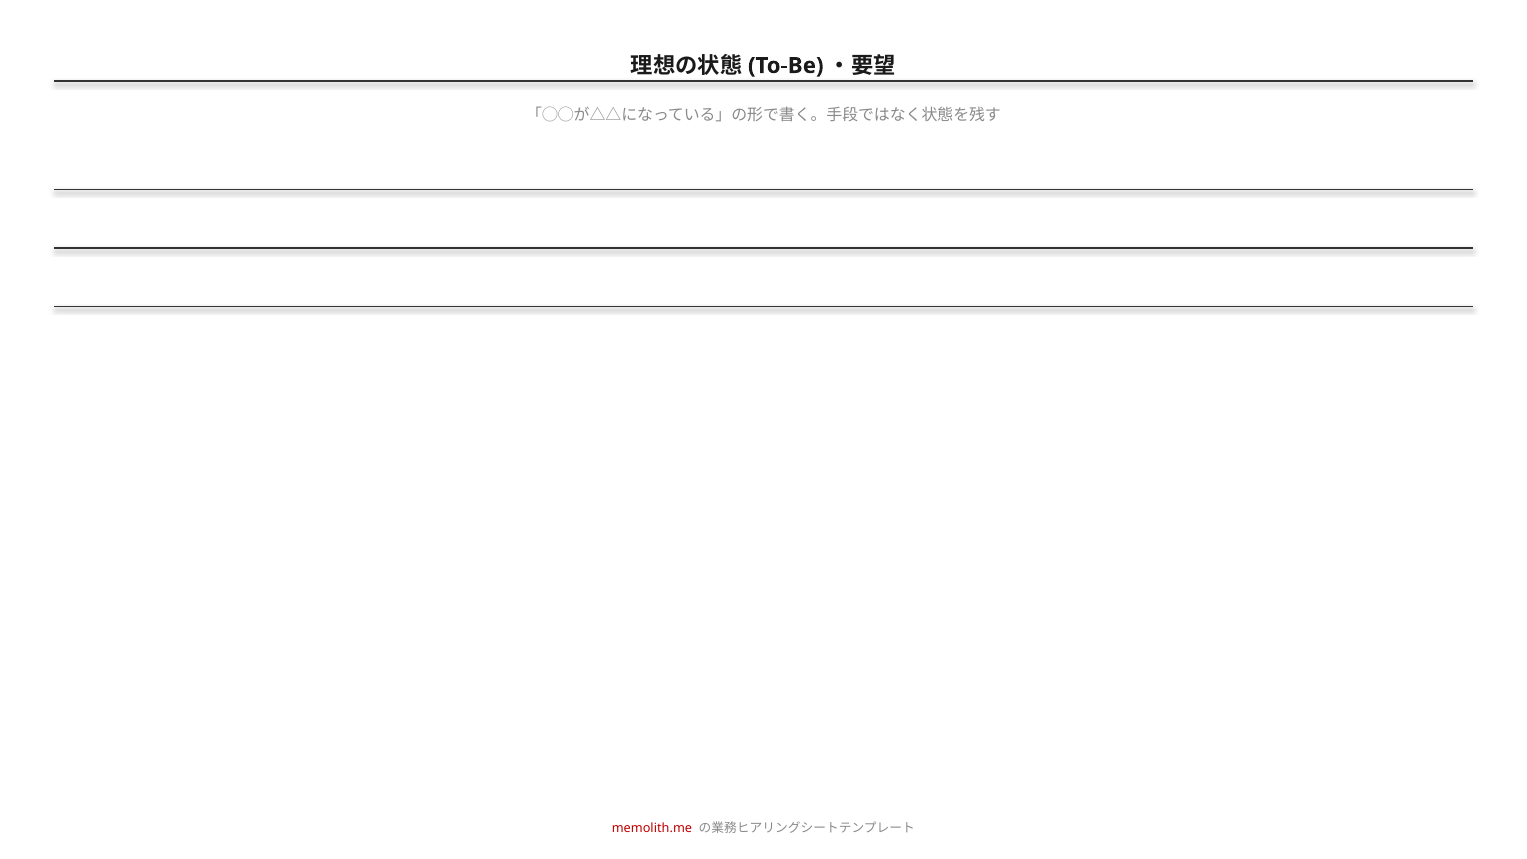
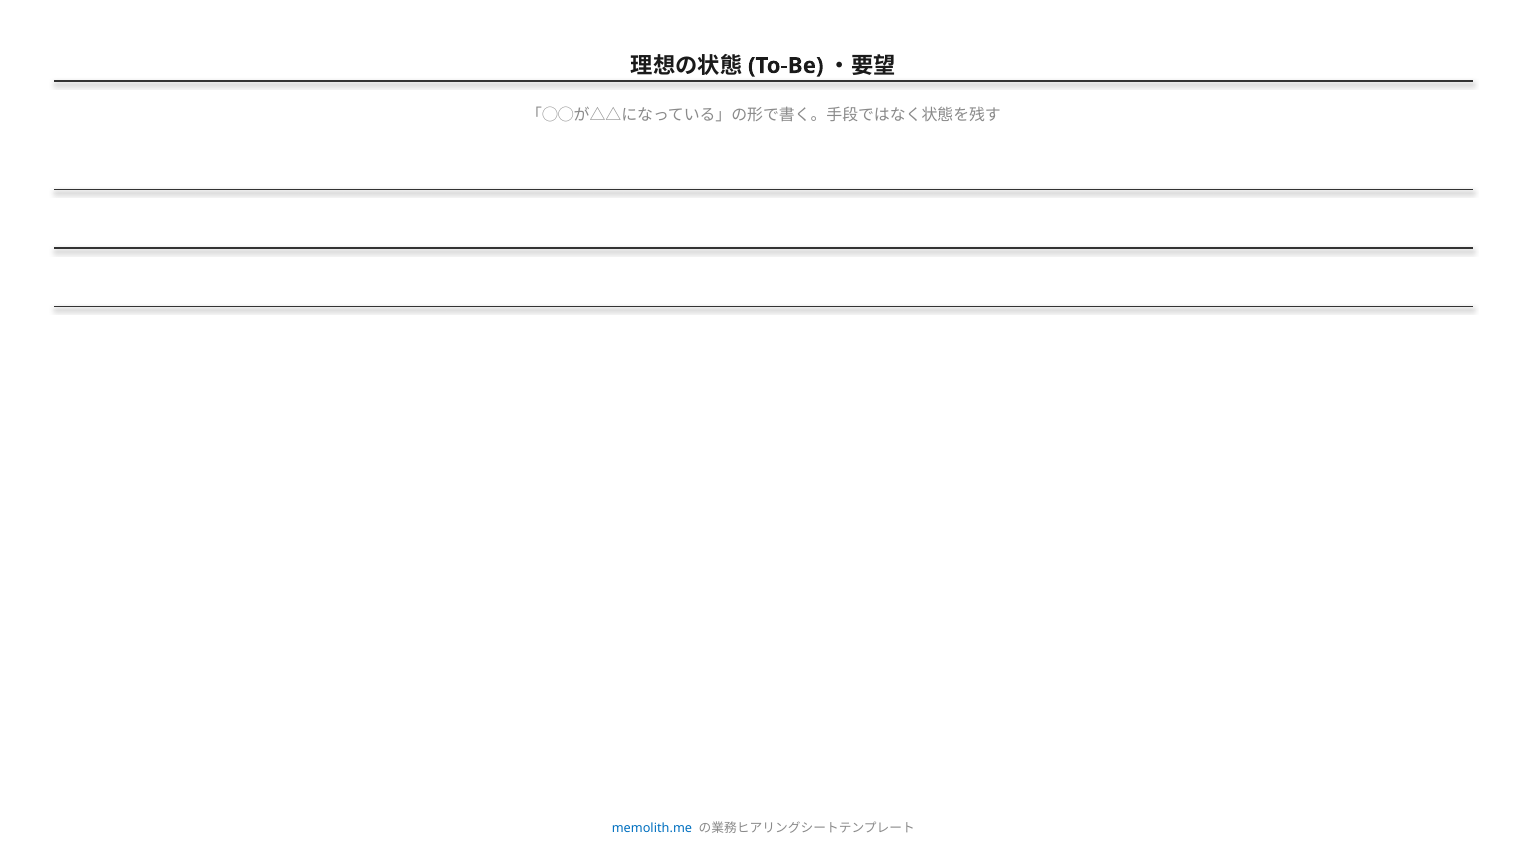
memolith.me colour: red -> blue (652, 828)
